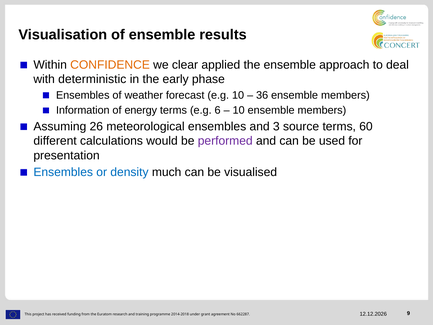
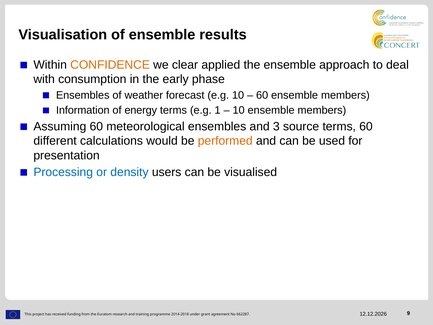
deterministic: deterministic -> consumption (92, 79)
36: 36 -> 60 (262, 95)
6: 6 -> 1 (218, 110)
Assuming 26: 26 -> 60 (96, 126)
performed colour: purple -> orange (225, 141)
Ensembles: Ensembles -> Processing (63, 172)
much: much -> users (167, 172)
